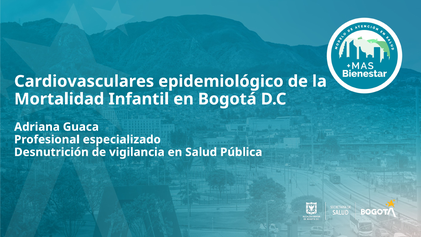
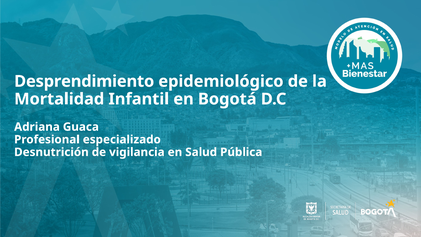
Cardiovasculares: Cardiovasculares -> Desprendimiento (84, 81)
